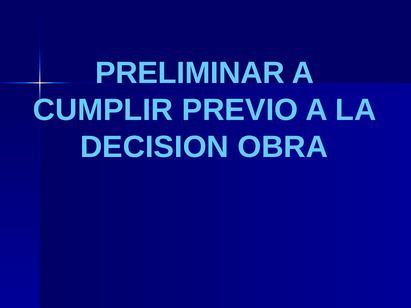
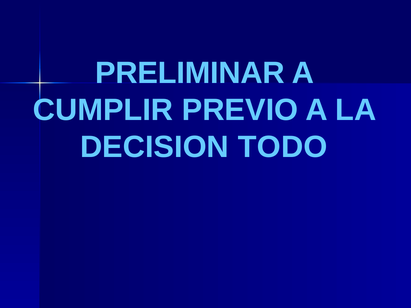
OBRA: OBRA -> TODO (283, 147)
